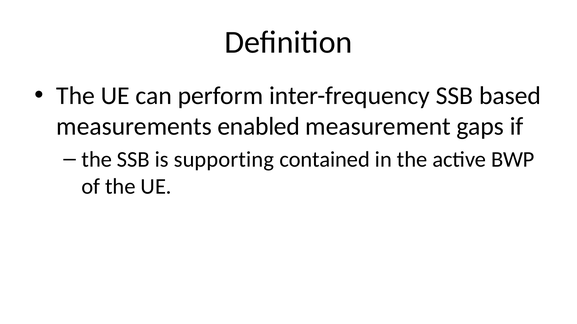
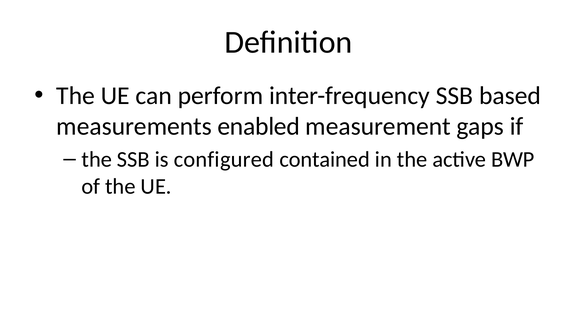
supporting: supporting -> configured (224, 160)
